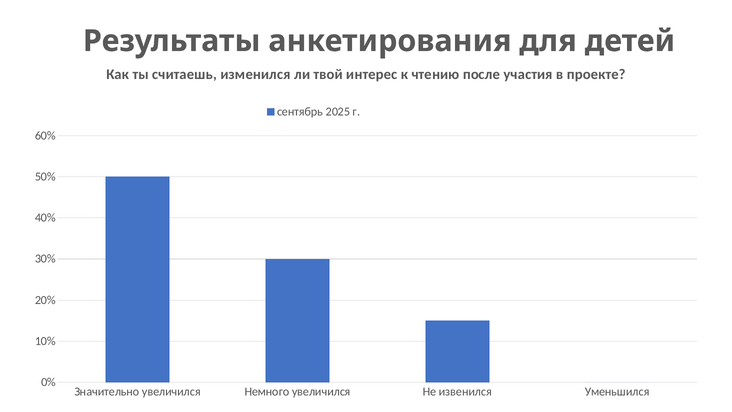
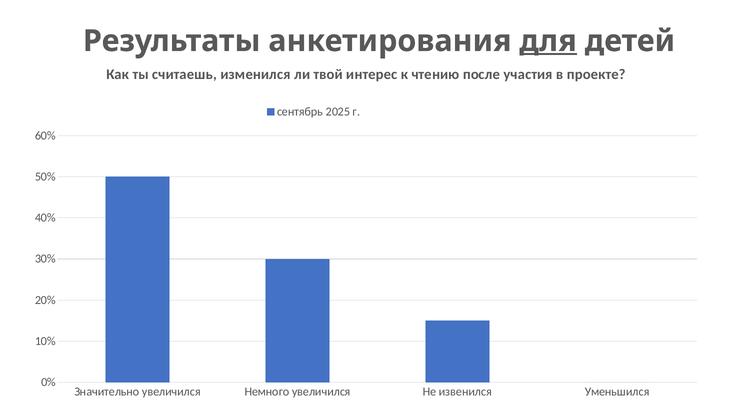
для underline: none -> present (548, 41)
